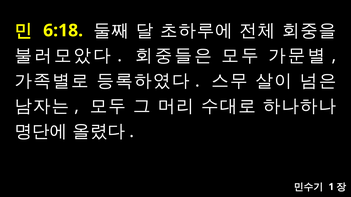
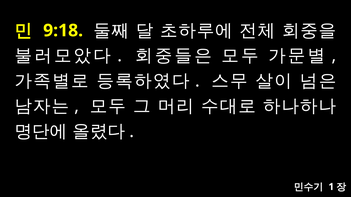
6:18: 6:18 -> 9:18 (63, 31)
